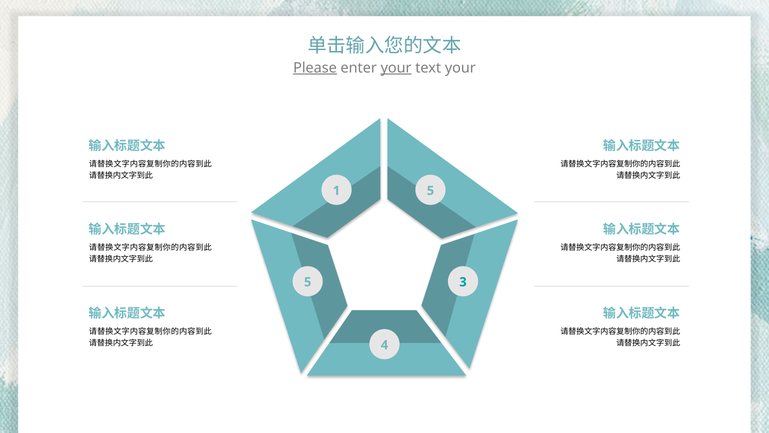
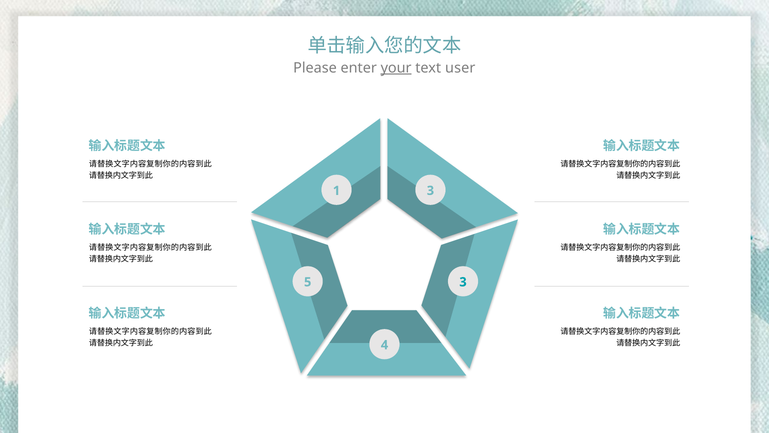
Please underline: present -> none (315, 68)
text your: your -> user (460, 68)
1 5: 5 -> 3 (430, 190)
